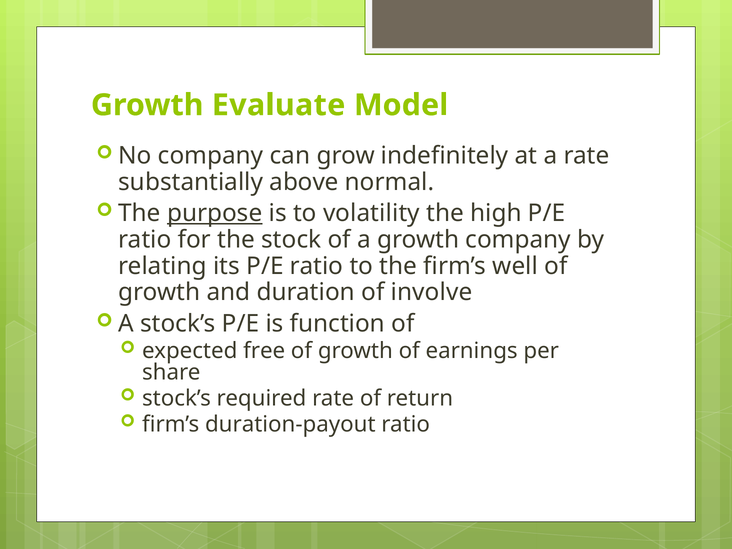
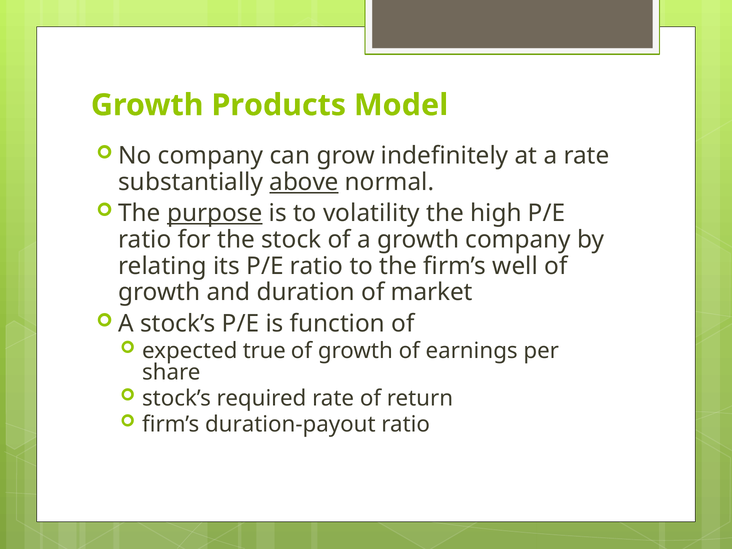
Evaluate: Evaluate -> Products (279, 105)
above underline: none -> present (304, 182)
involve: involve -> market (432, 292)
free: free -> true (264, 351)
